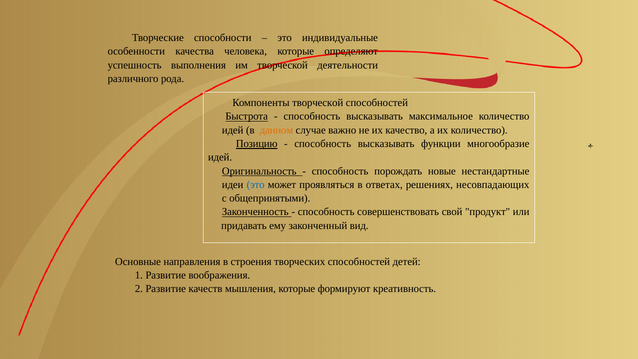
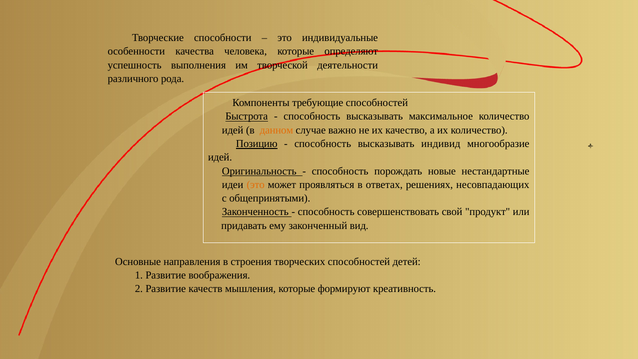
Компоненты творческой: творческой -> требующие (318, 103)
функции: функции -> индивид (441, 144)
это colour: blue -> orange (256, 185)
